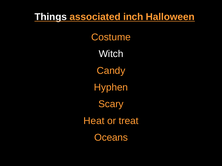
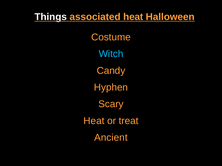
associated inch: inch -> heat (133, 17)
Witch colour: white -> light blue (111, 54)
Oceans: Oceans -> Ancient (111, 138)
